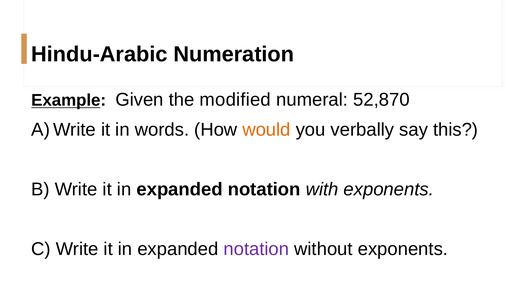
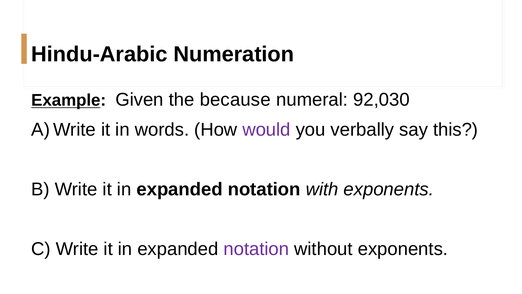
modified: modified -> because (235, 100)
52,870: 52,870 -> 92,030 (381, 100)
would colour: orange -> purple (267, 129)
